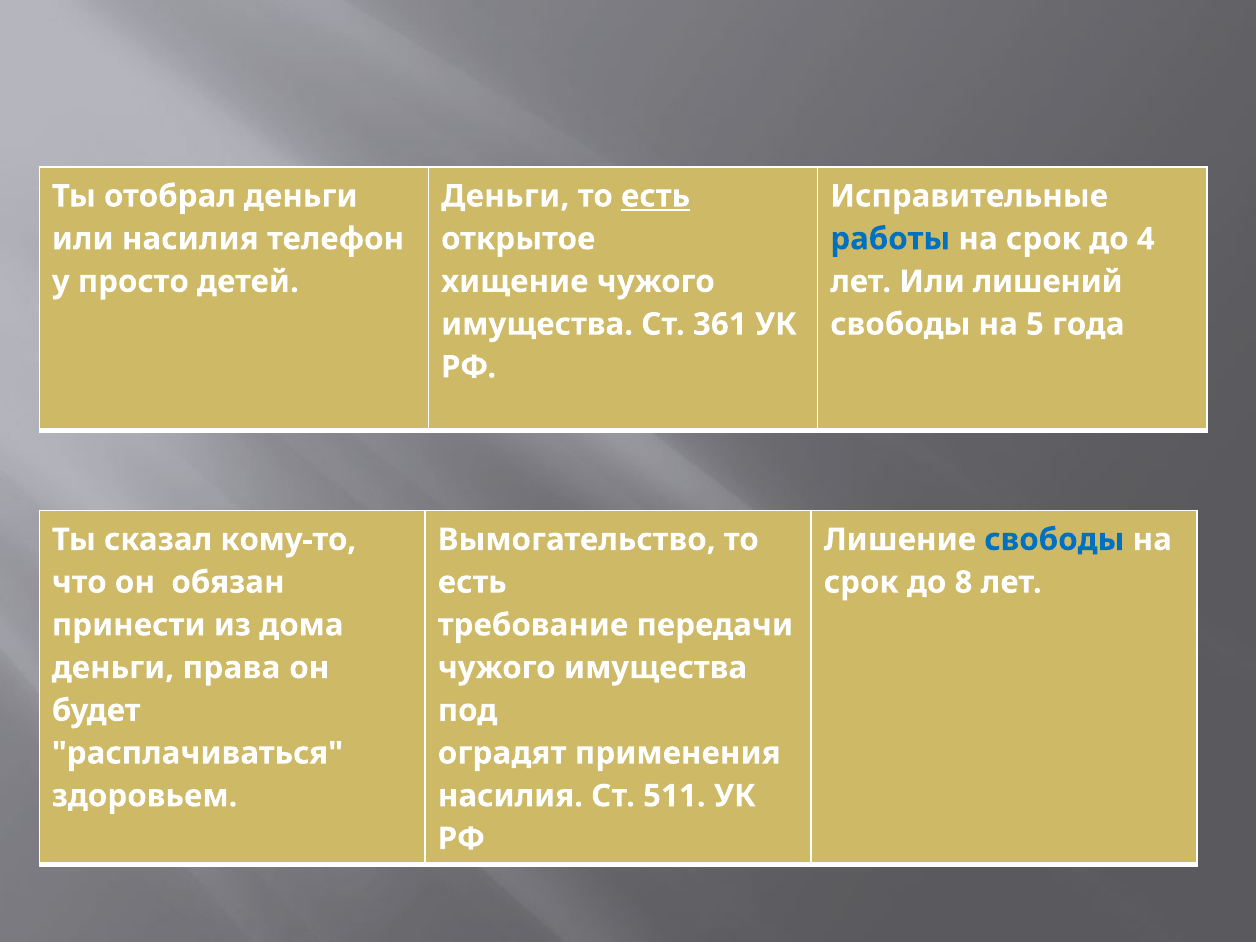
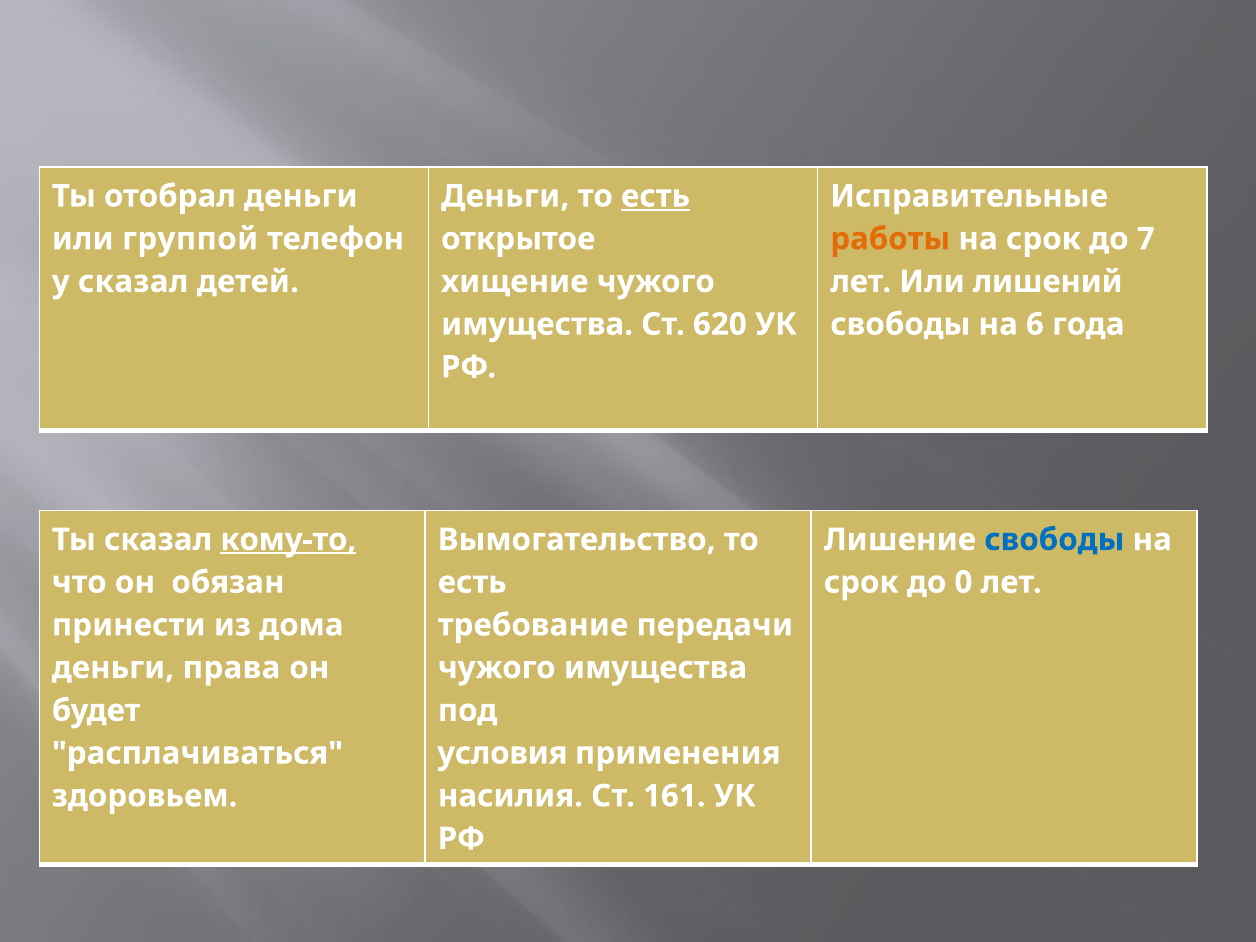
или насилия: насилия -> группой (190, 239)
работы colour: blue -> orange (890, 239)
4: 4 -> 7 (1146, 239)
у просто: просто -> сказал (133, 282)
361: 361 -> 620 (720, 324)
5: 5 -> 6 (1035, 324)
кому-то underline: none -> present (288, 540)
8: 8 -> 0 (963, 582)
оградят: оградят -> условия (502, 753)
511: 511 -> 161 (674, 796)
